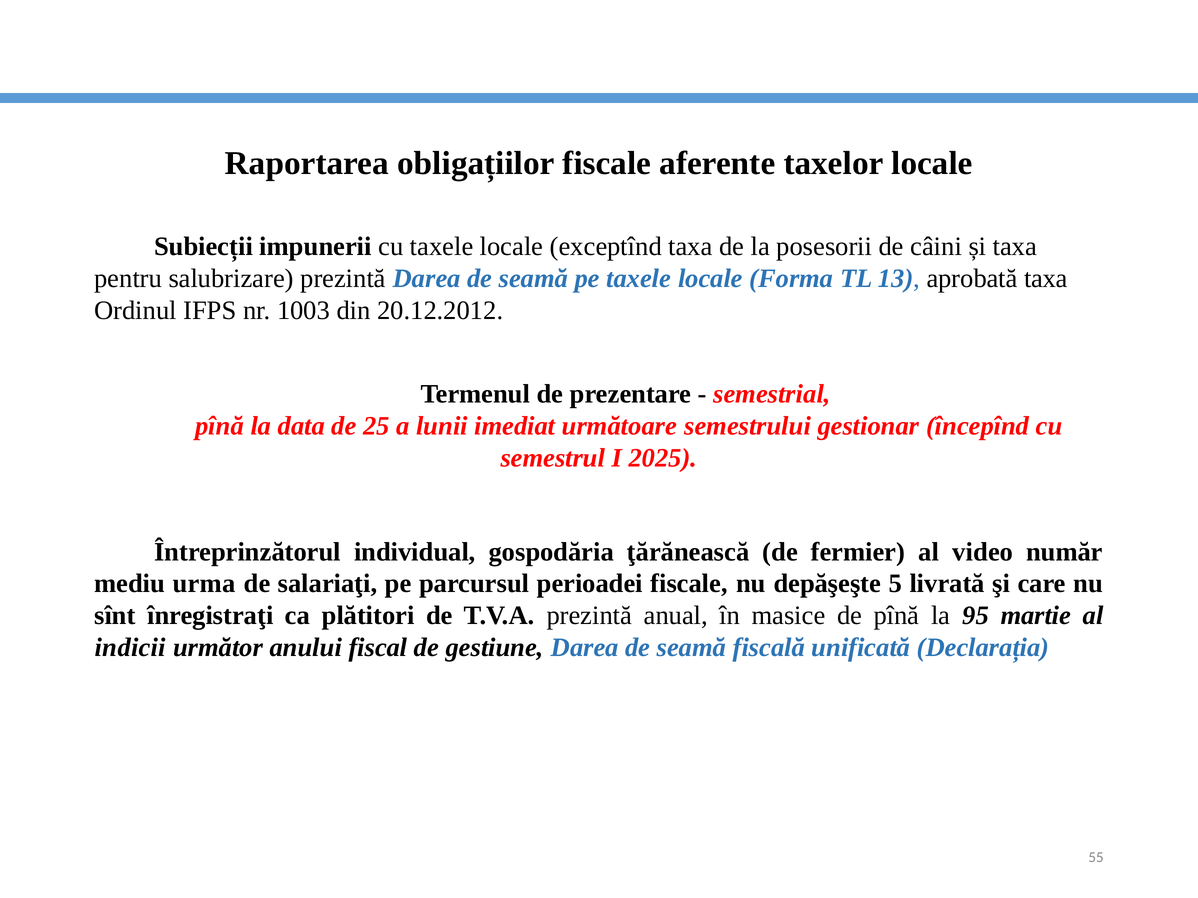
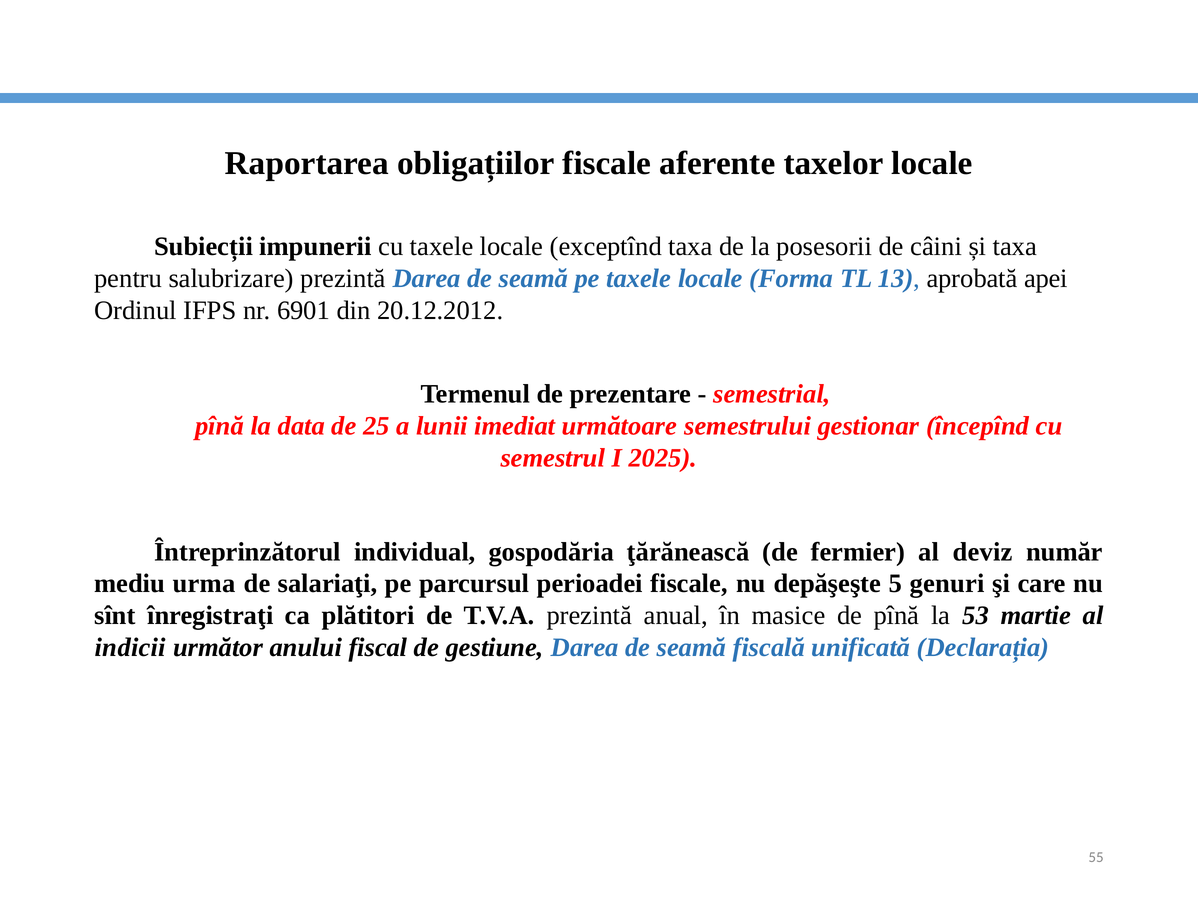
aprobată taxa: taxa -> apei (1046, 279)
1003: 1003 -> 6901 (304, 310)
video: video -> deviz (983, 552)
livrată: livrată -> genuri (947, 584)
95: 95 -> 53 (976, 616)
